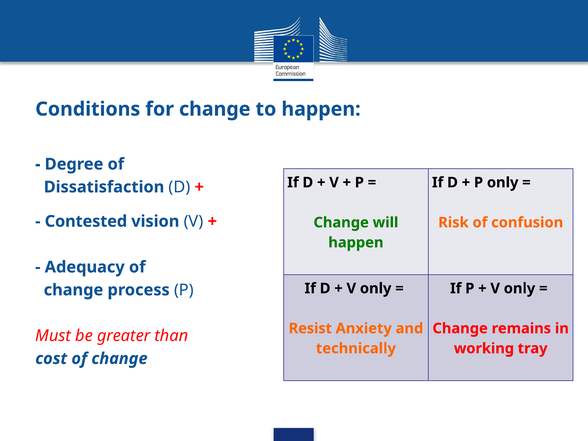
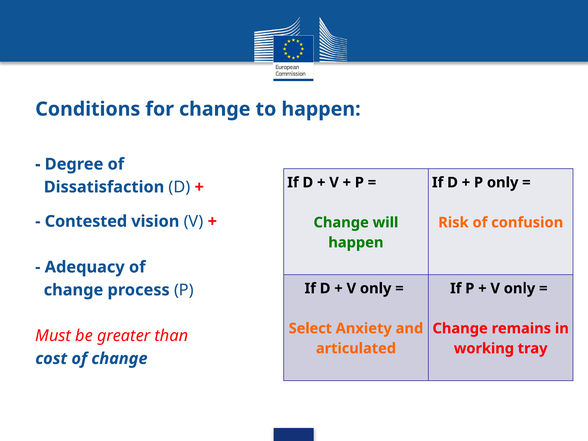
Resist: Resist -> Select (310, 328)
technically: technically -> articulated (356, 348)
